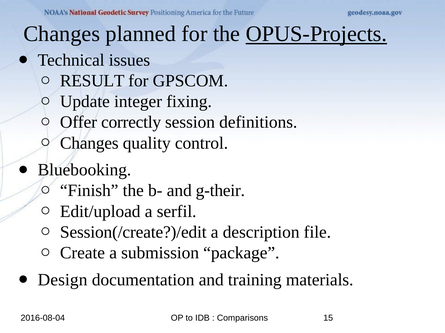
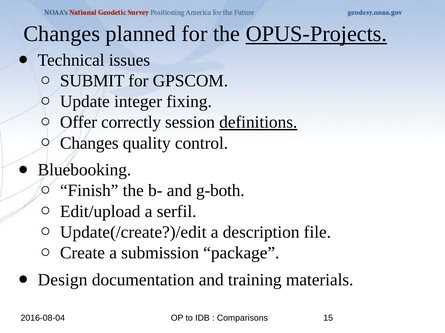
RESULT: RESULT -> SUBMIT (92, 81)
definitions underline: none -> present (258, 123)
g-their: g-their -> g-both (220, 191)
Session(/create?)/edit: Session(/create?)/edit -> Update(/create?)/edit (133, 233)
